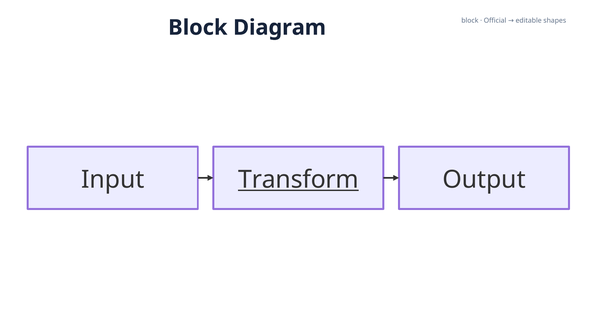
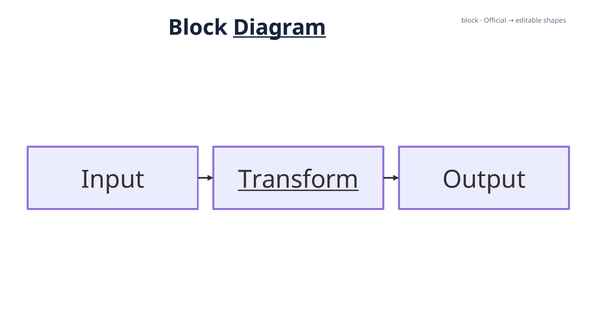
Diagram underline: none -> present (280, 28)
